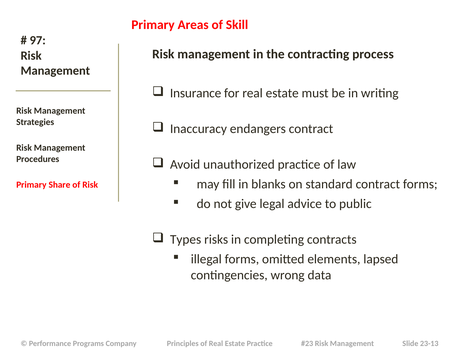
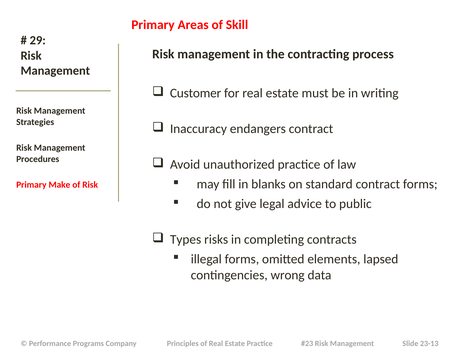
97: 97 -> 29 (38, 40)
Insurance: Insurance -> Customer (196, 93)
Share: Share -> Make (59, 185)
